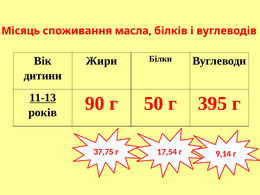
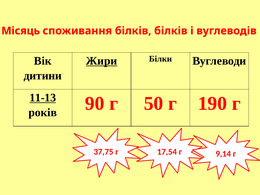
споживання масла: масла -> білків (133, 31)
Жири underline: none -> present (102, 61)
395: 395 -> 190 (212, 103)
